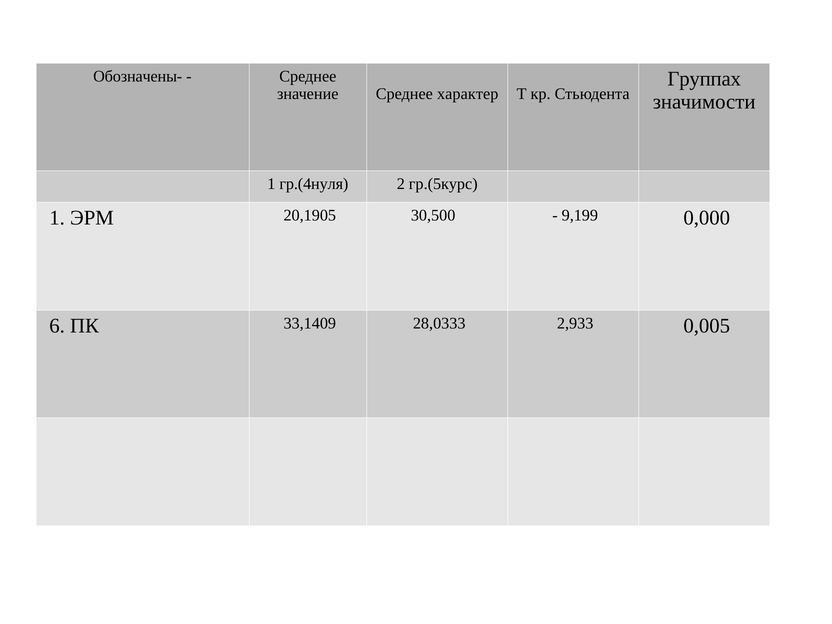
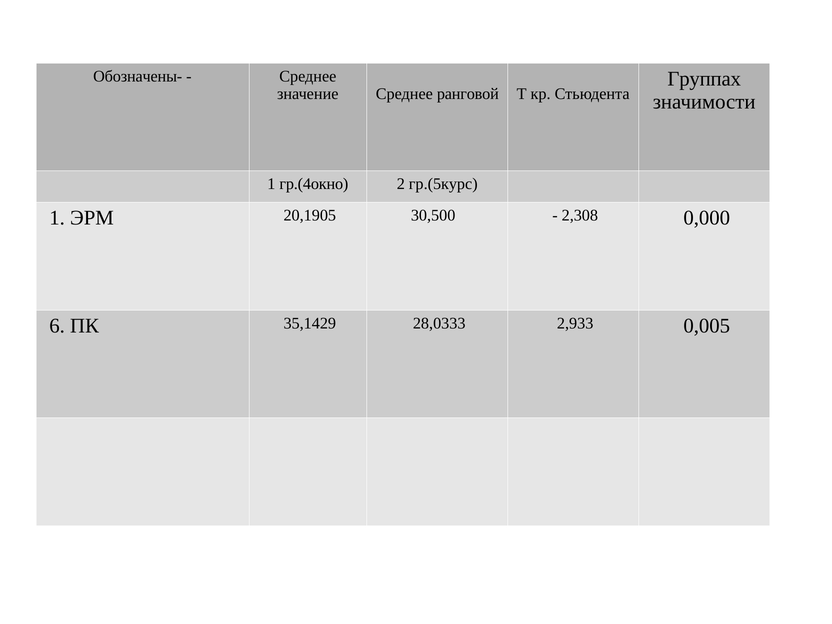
характер: характер -> ранговой (468, 94)
гр.(4нуля: гр.(4нуля -> гр.(4окно (314, 184)
9,199: 9,199 -> 2,308 (580, 215)
33,1409: 33,1409 -> 35,1429 (310, 323)
